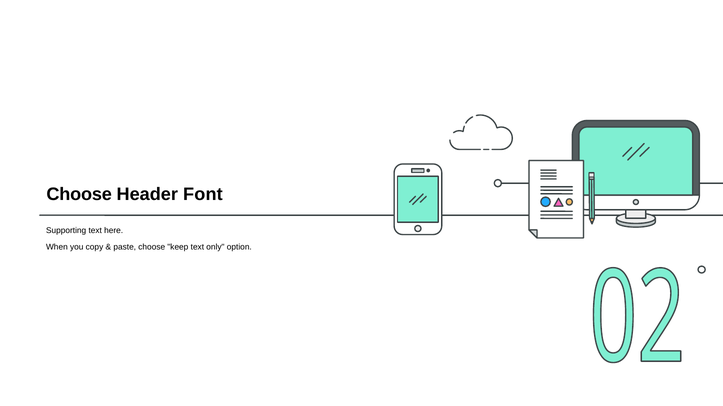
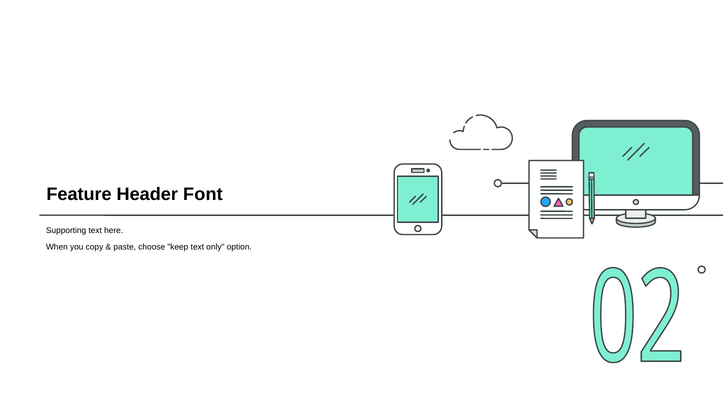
Choose: Choose -> Feature (79, 195)
